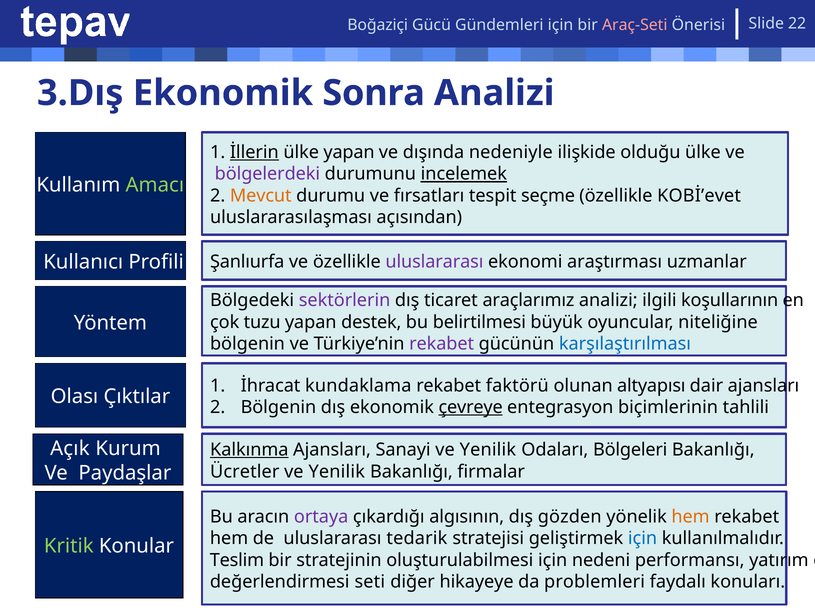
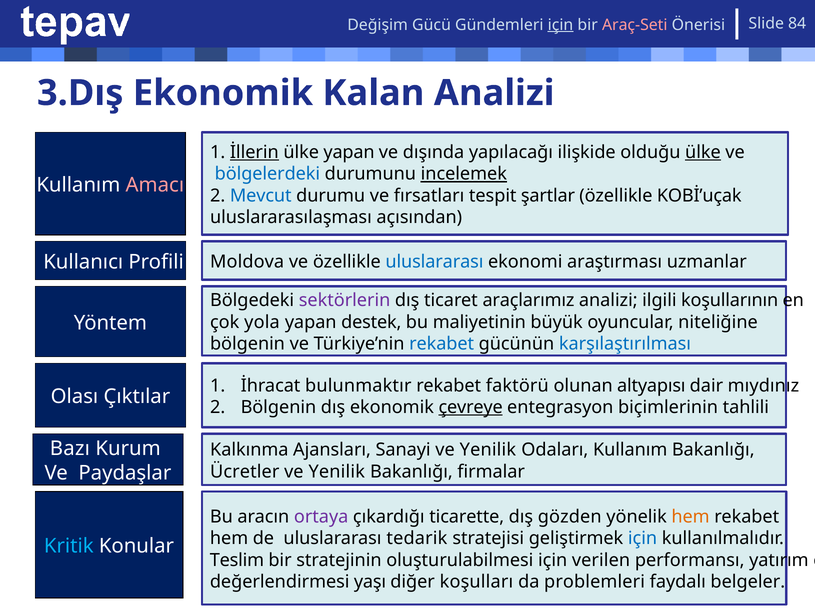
Boğaziçi: Boğaziçi -> Değişim (378, 25)
için underline: none -> present (560, 25)
22: 22 -> 84 (797, 24)
Sonra: Sonra -> Kalan (373, 93)
nedeniyle: nedeniyle -> yapılacağı (511, 152)
ülke underline: none -> present (703, 152)
bölgelerdeki colour: purple -> blue (267, 174)
Amacı colour: light green -> pink (155, 185)
Mevcut colour: orange -> blue (261, 196)
seçme: seçme -> şartlar (548, 196)
KOBİ’evet: KOBİ’evet -> KOBİ’uçak (699, 196)
Şanlıurfa: Şanlıurfa -> Moldova (247, 262)
uluslararası colour: purple -> blue (434, 262)
tuzu: tuzu -> yola (262, 322)
belirtilmesi: belirtilmesi -> maliyetinin (479, 322)
rekabet colour: purple -> blue (442, 344)
kundaklama: kundaklama -> bulunmaktır (358, 386)
dair ajansları: ajansları -> mıydınız (763, 386)
Açık: Açık -> Bazı (70, 449)
Kalkınma underline: present -> none (249, 450)
Odaları Bölgeleri: Bölgeleri -> Kullanım (630, 450)
algısının: algısının -> ticarette (467, 517)
Kritik colour: light green -> light blue (69, 546)
nedeni: nedeni -> verilen (601, 560)
seti: seti -> yaşı (370, 582)
hikayeye: hikayeye -> koşulları (476, 582)
konuları: konuları -> belgeler (748, 582)
